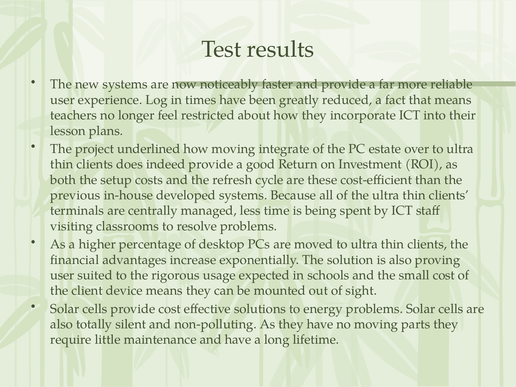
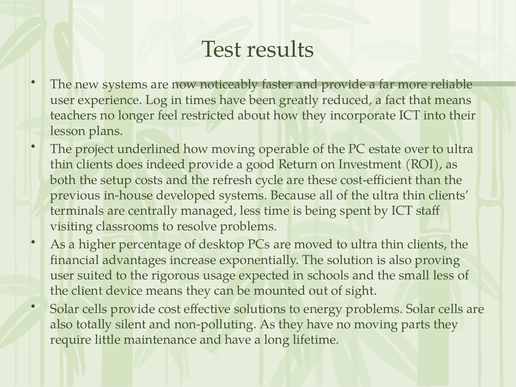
integrate: integrate -> operable (284, 149)
small cost: cost -> less (444, 275)
